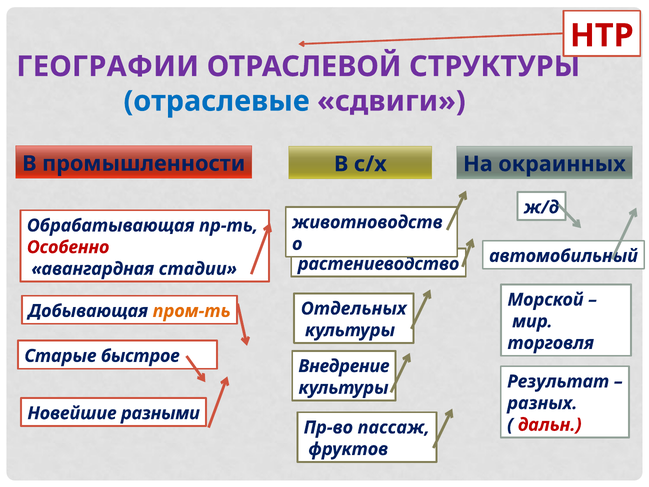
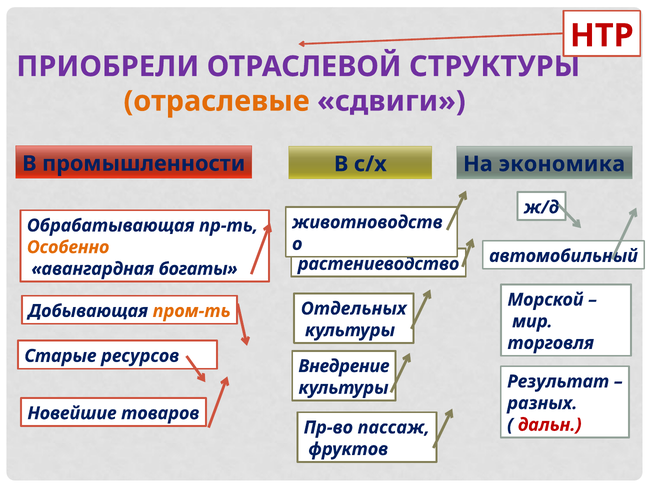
ГЕОГРАФИИ: ГЕОГРАФИИ -> ПРИОБРЕЛИ (108, 67)
отраслевые colour: blue -> orange (217, 101)
окраинных: окраинных -> экономика (562, 164)
Особенно colour: red -> orange (68, 247)
стадии: стадии -> богаты (198, 269)
быстрое: быстрое -> ресурсов (140, 356)
разными: разными -> товаров (160, 413)
